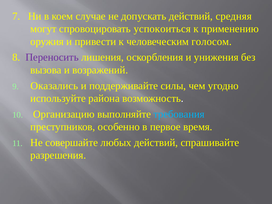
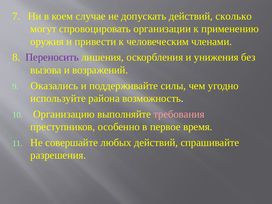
средняя: средняя -> сколько (234, 16)
успокоиться: успокоиться -> организации (162, 29)
голосом: голосом -> членами (212, 42)
требования colour: light blue -> pink (179, 114)
